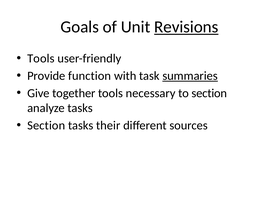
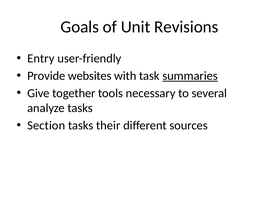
Revisions underline: present -> none (186, 27)
Tools: Tools -> Entry (41, 59)
function: function -> websites (90, 76)
to section: section -> several (209, 93)
